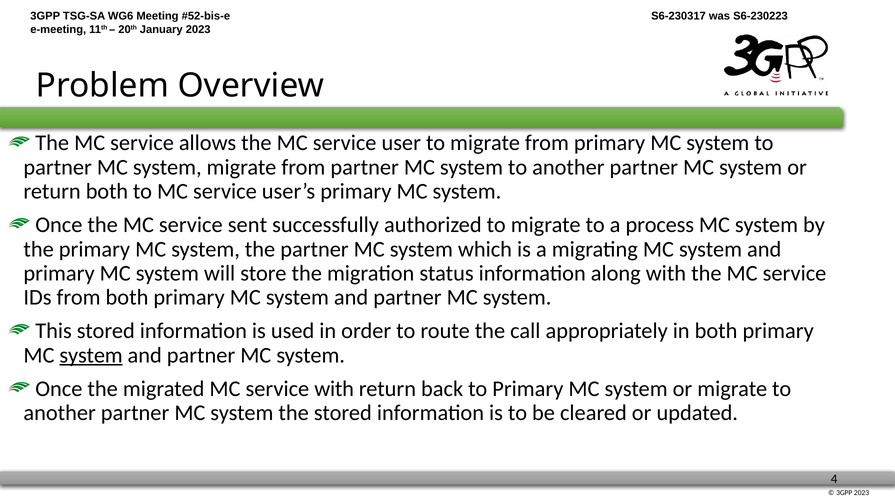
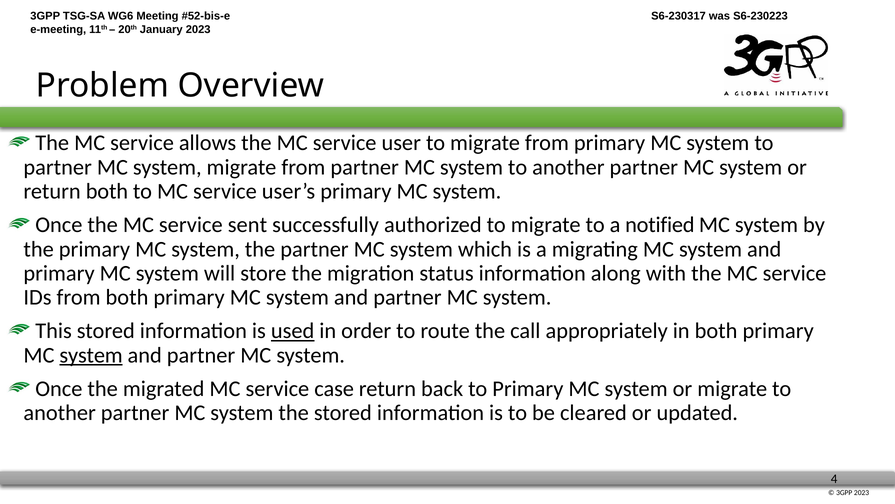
process: process -> notified (660, 225)
used underline: none -> present (293, 331)
service with: with -> case (334, 388)
